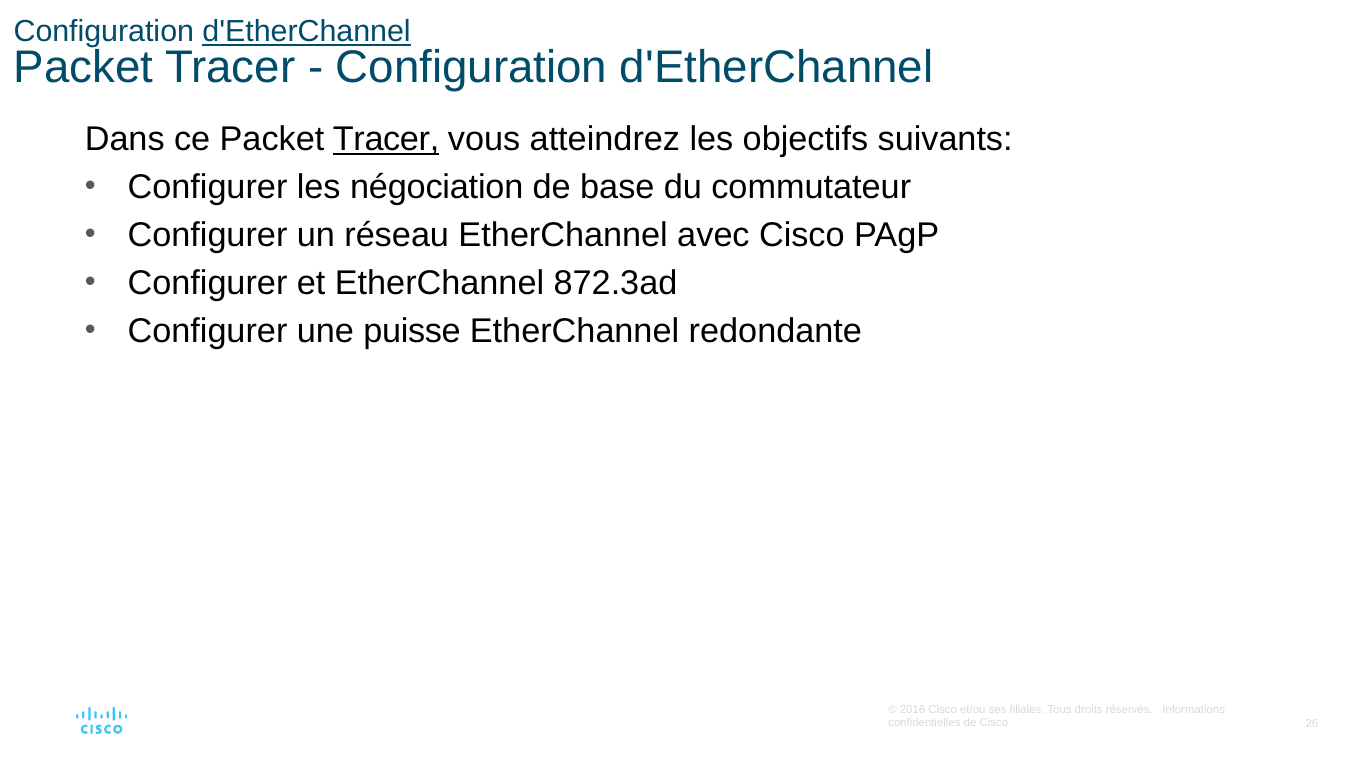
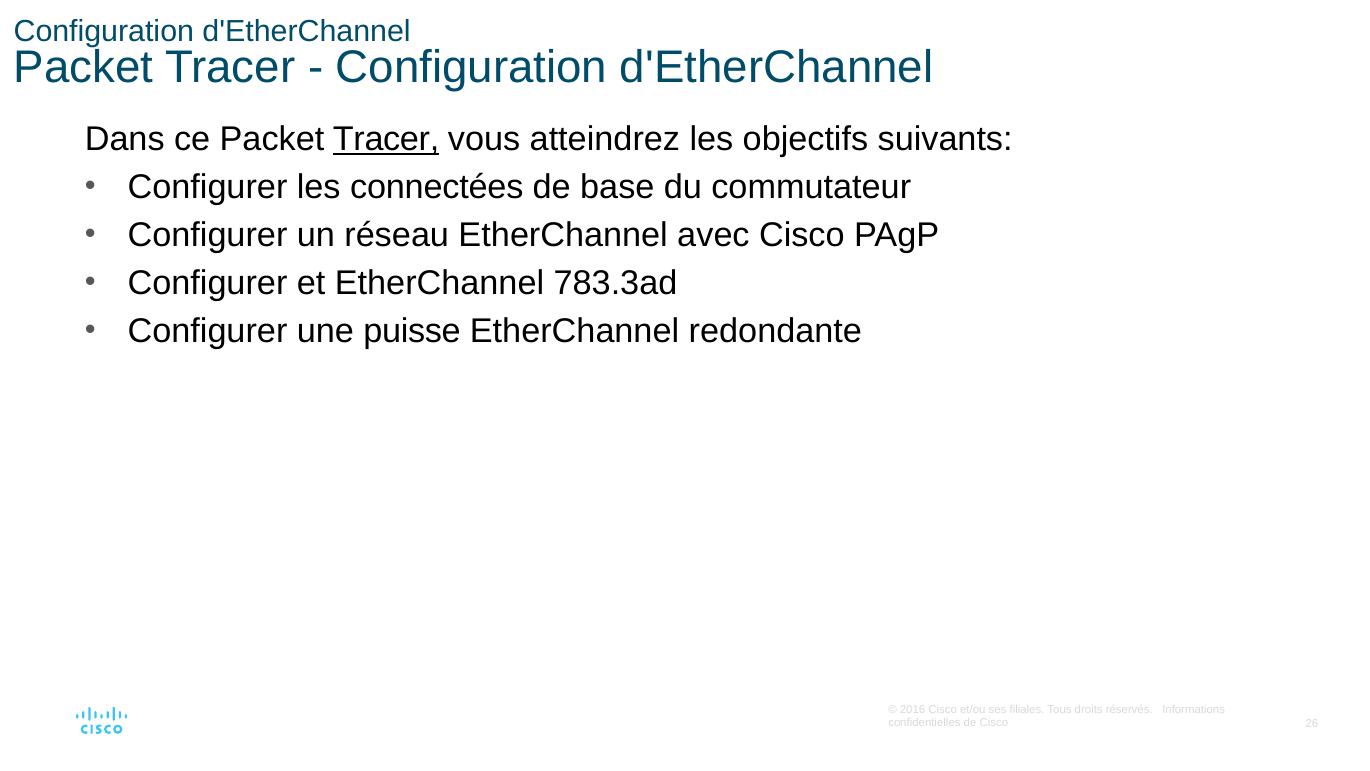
d'EtherChannel underline: present -> none (307, 32)
négociation: négociation -> connectées (437, 187)
872.3ad: 872.3ad -> 783.3ad (615, 283)
